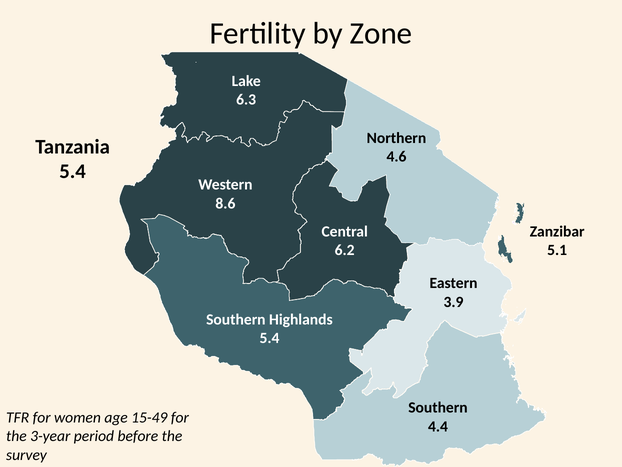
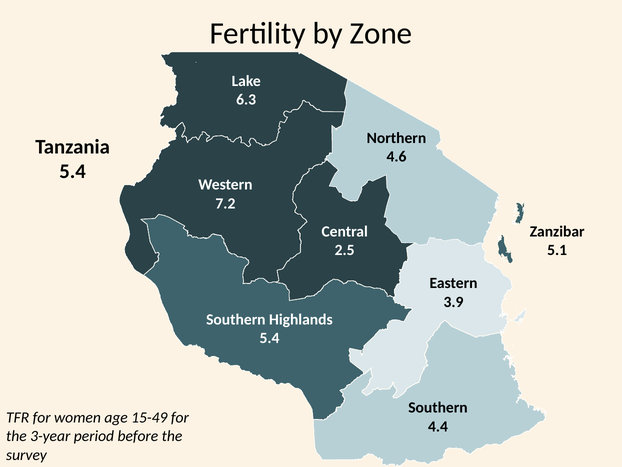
8.6: 8.6 -> 7.2 (225, 203)
6.2: 6.2 -> 2.5 (345, 250)
